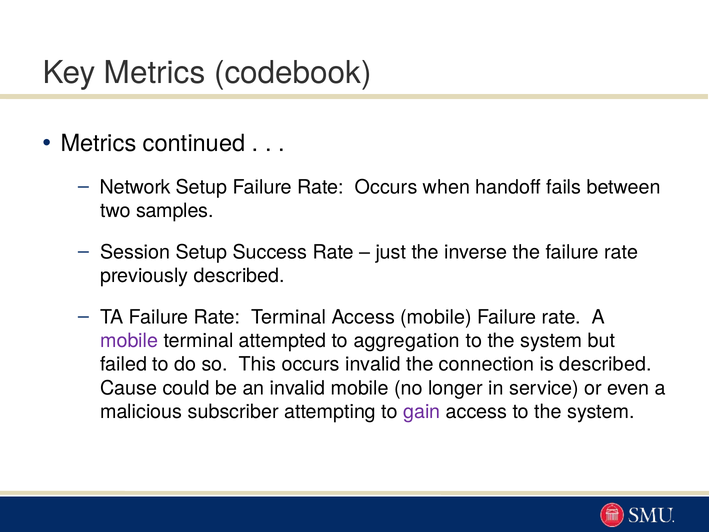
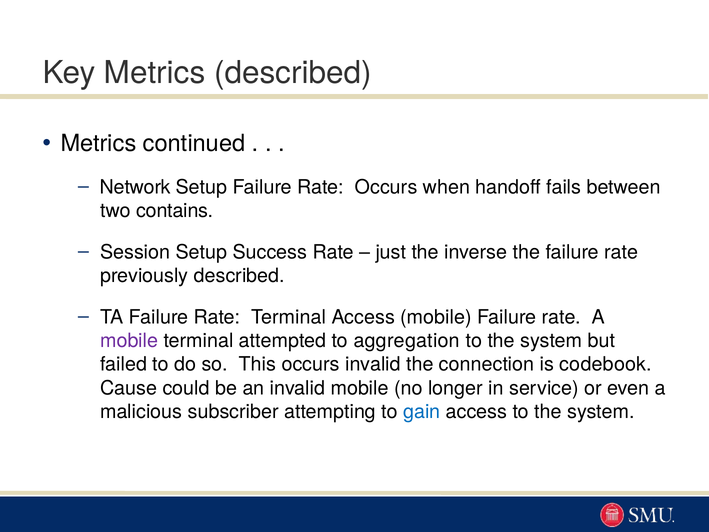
Metrics codebook: codebook -> described (293, 73)
samples: samples -> contains (175, 211)
is described: described -> codebook (606, 364)
gain colour: purple -> blue (422, 411)
